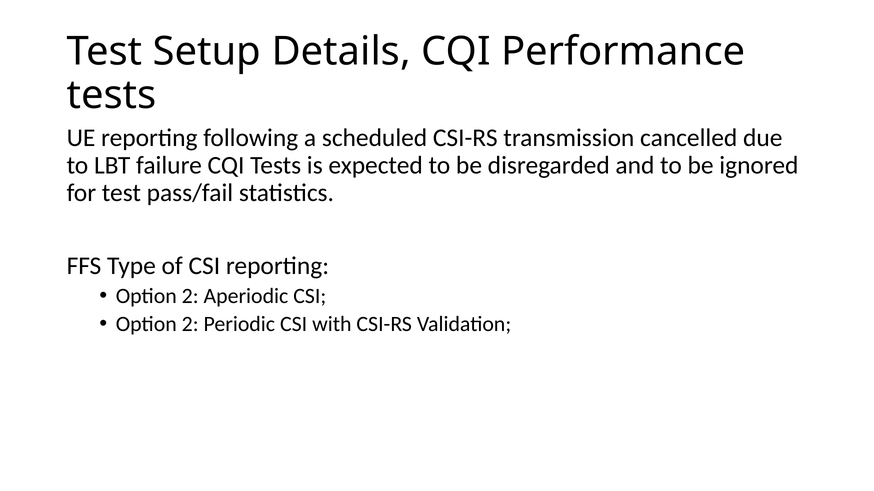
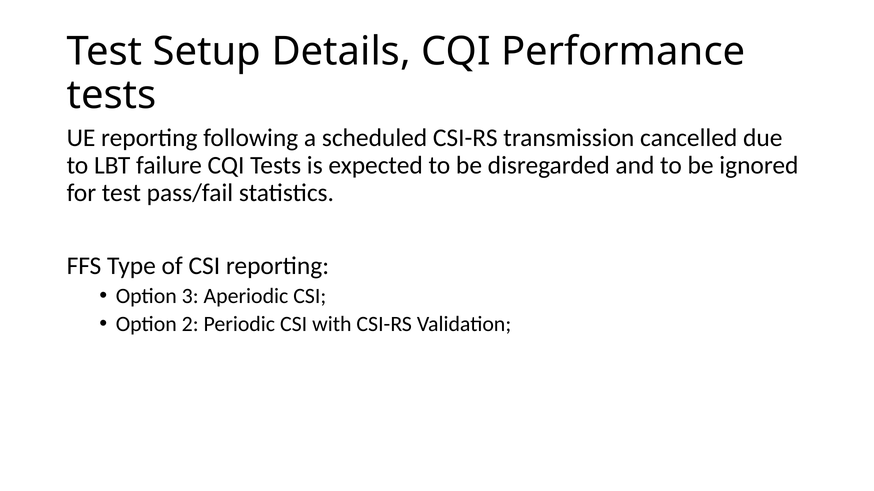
2: 2 -> 3 (190, 296)
